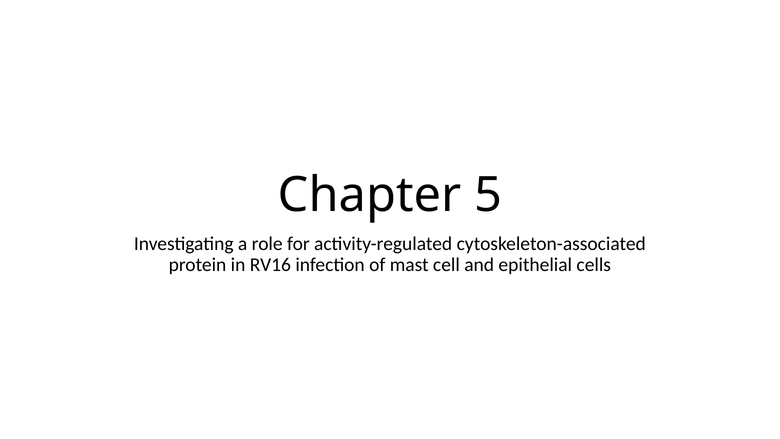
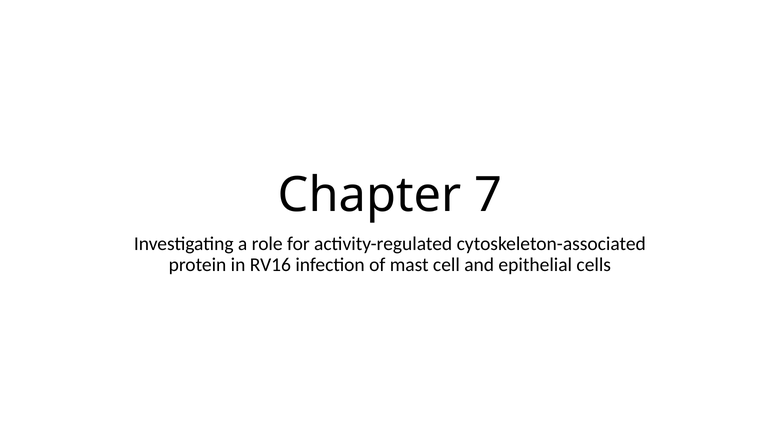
5: 5 -> 7 (488, 195)
